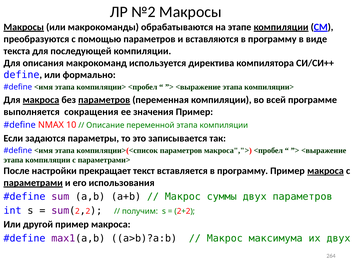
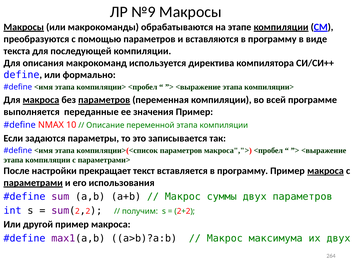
№2: №2 -> №9 (143, 12)
сокращения: сокращения -> переданные (91, 112)
